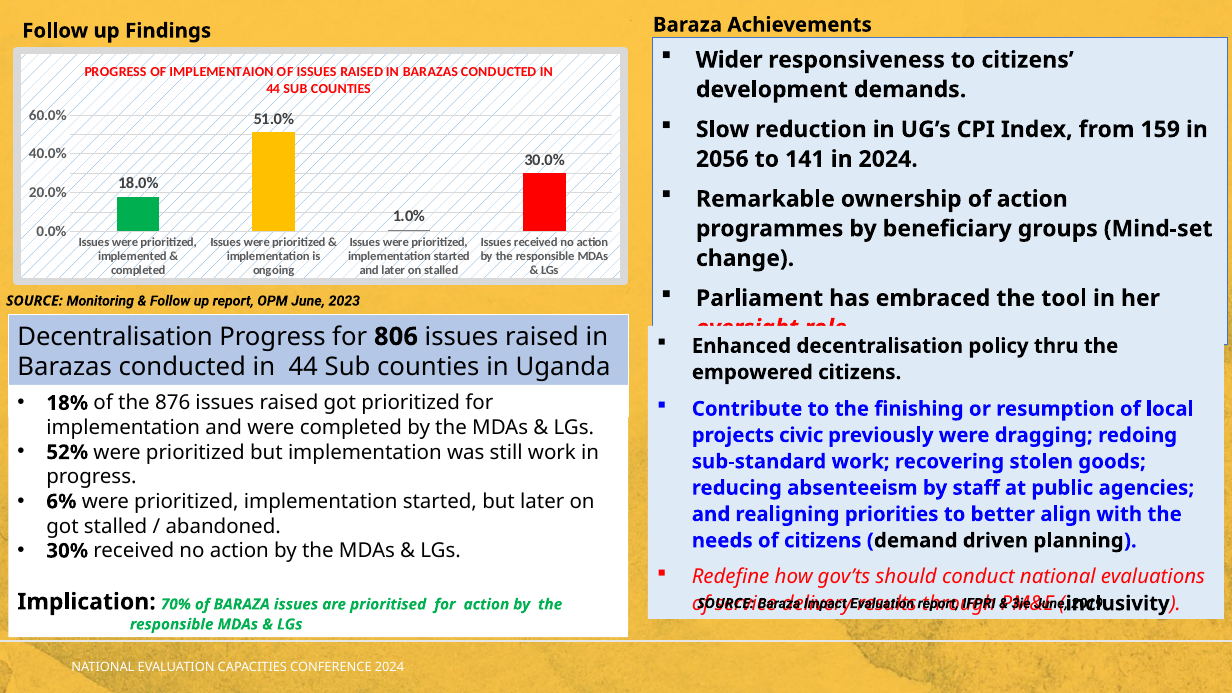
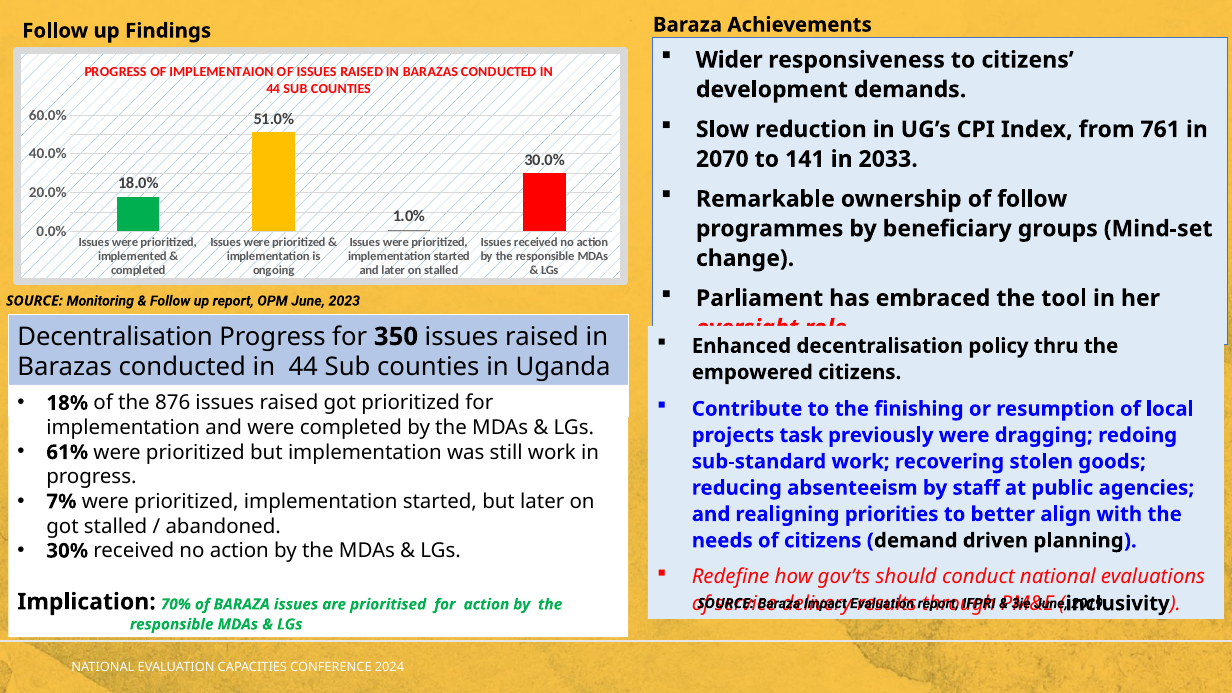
159: 159 -> 761 (1160, 129)
2056: 2056 -> 2070 (722, 159)
in 2024: 2024 -> 2033 (888, 159)
of action: action -> follow (1032, 199)
806: 806 -> 350 (396, 337)
civic: civic -> task (801, 435)
52%: 52% -> 61% (67, 452)
6%: 6% -> 7% (61, 502)
